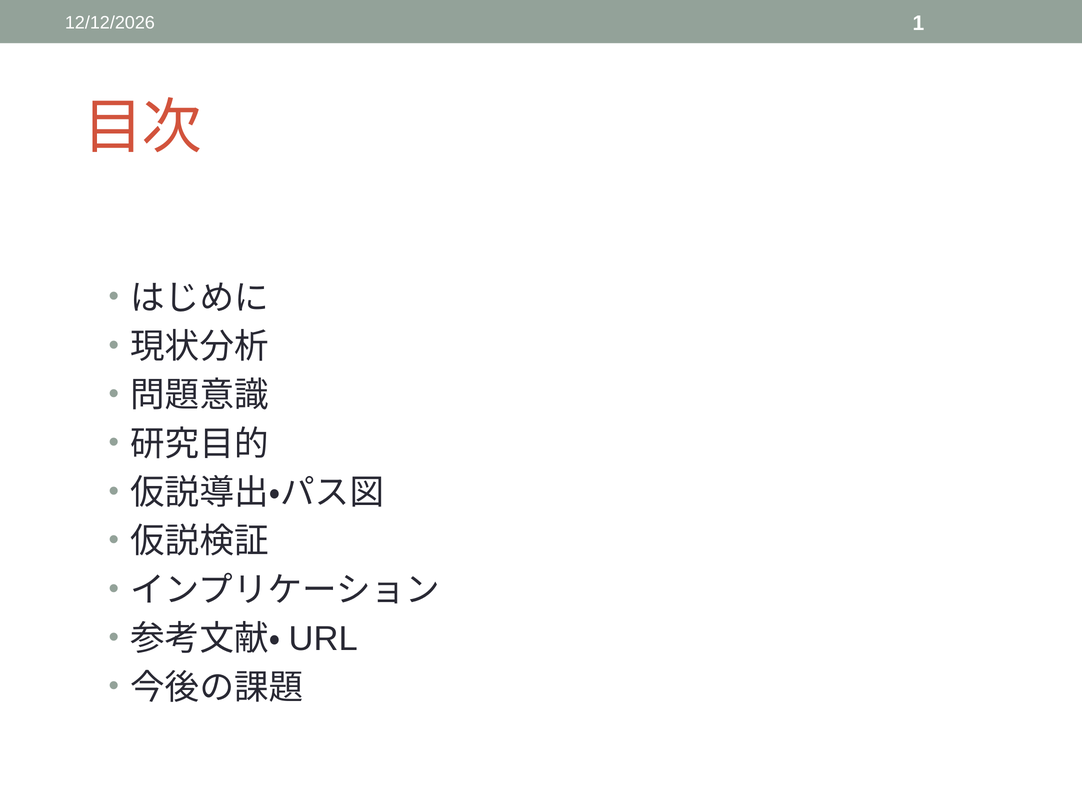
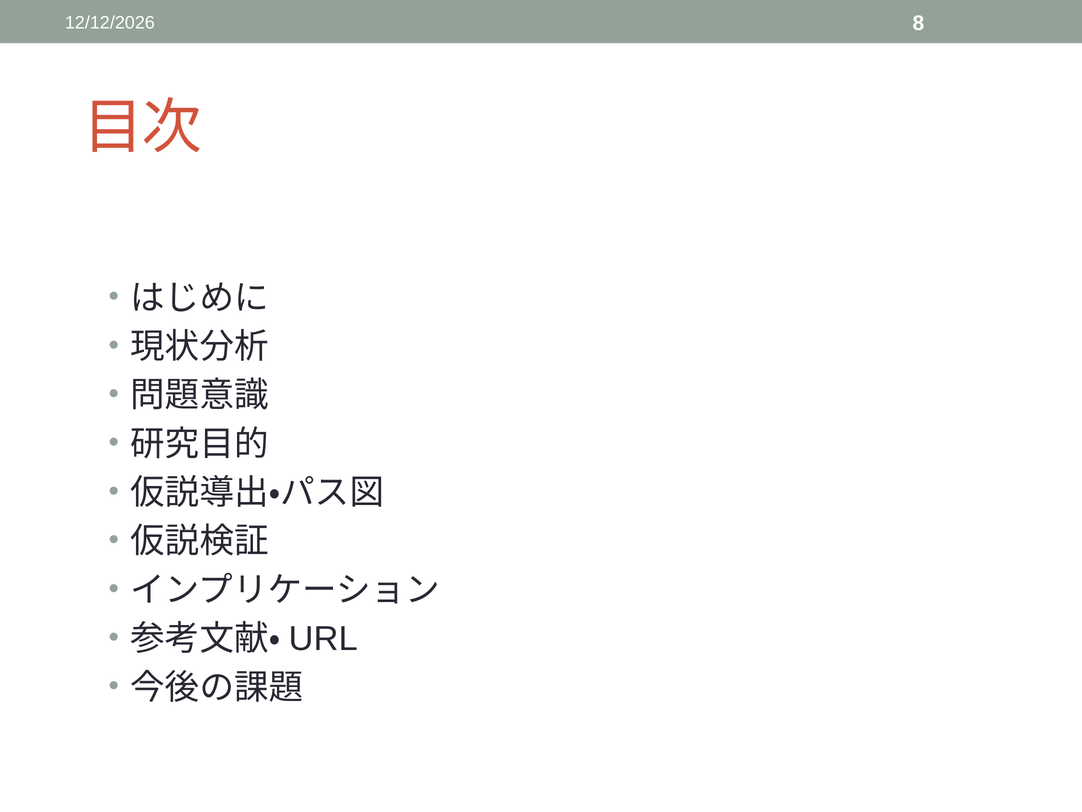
1: 1 -> 8 (918, 23)
